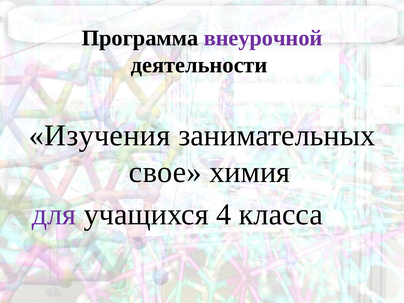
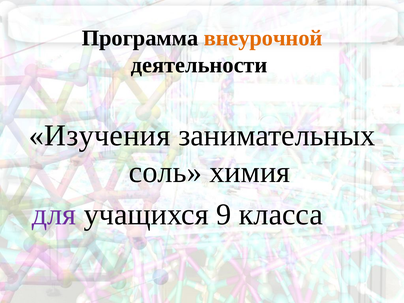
внеурочной colour: purple -> orange (263, 38)
свое: свое -> соль (165, 172)
4: 4 -> 9 (224, 214)
